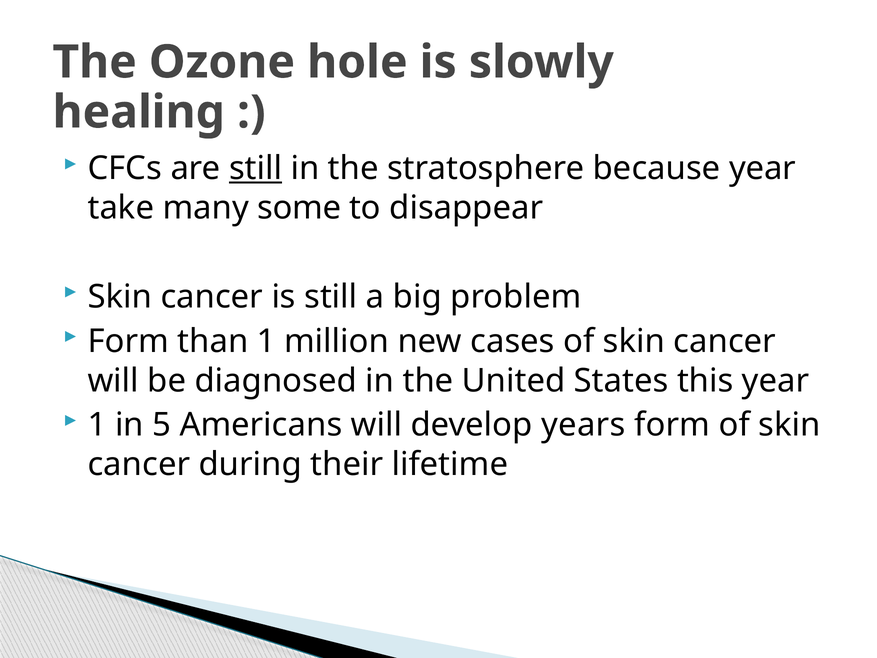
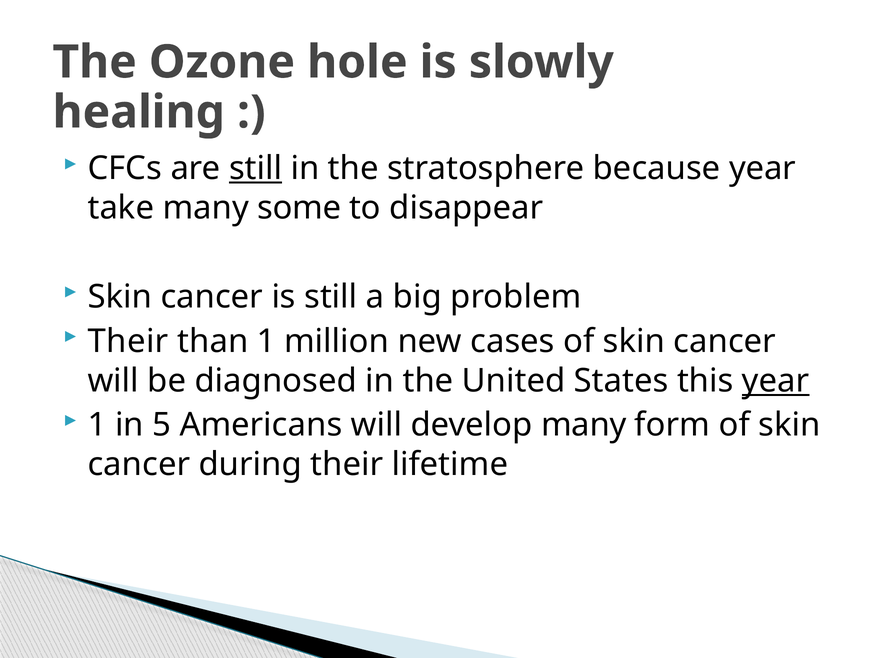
Form: Form -> Their (128, 341)
year underline: none -> present (776, 381)
develop years: years -> many (584, 425)
